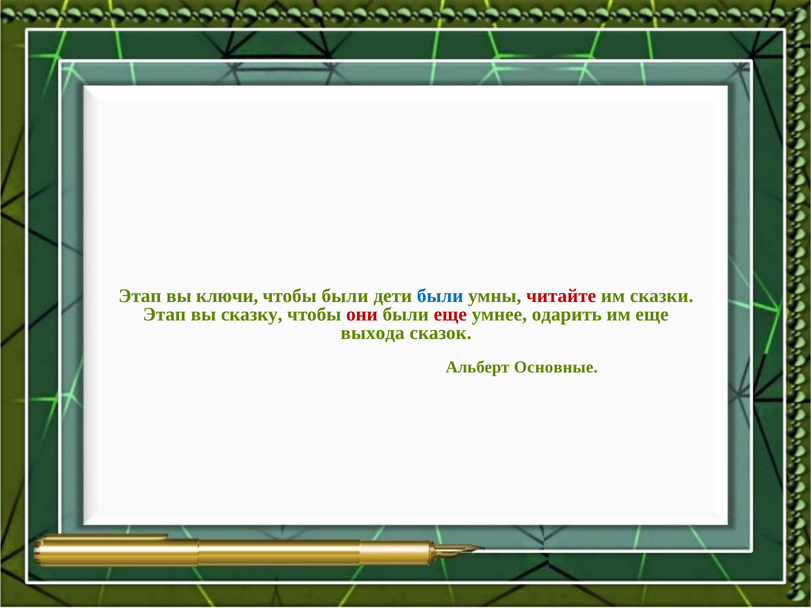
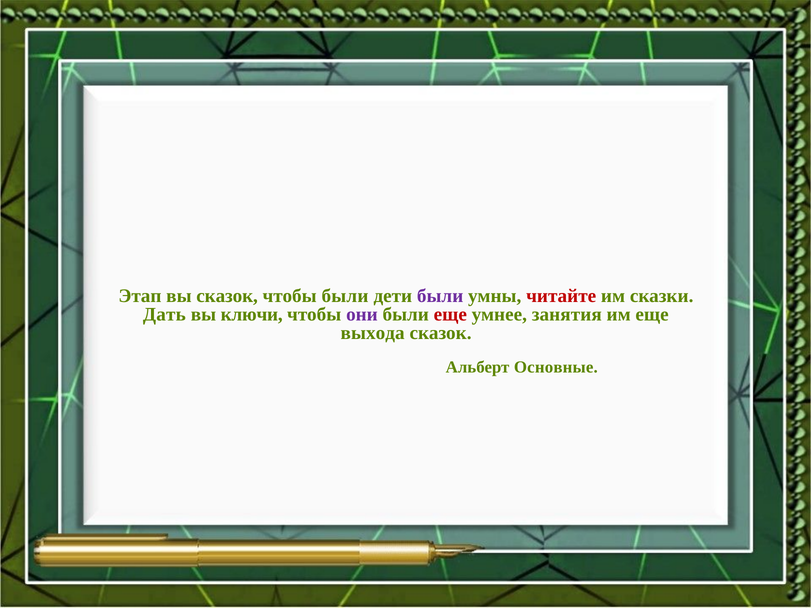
вы ключи: ключи -> сказок (227, 296)
были colour: blue -> purple (440, 296)
Этап: Этап -> Дать (164, 315)
сказку: сказку -> ключи (252, 315)
они colour: red -> purple (362, 315)
одарить: одарить -> занятия (567, 315)
